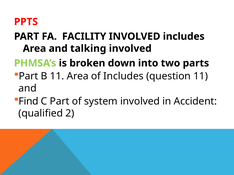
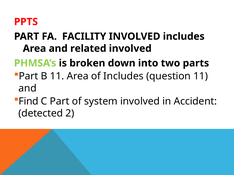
talking: talking -> related (88, 49)
qualified: qualified -> detected (41, 114)
